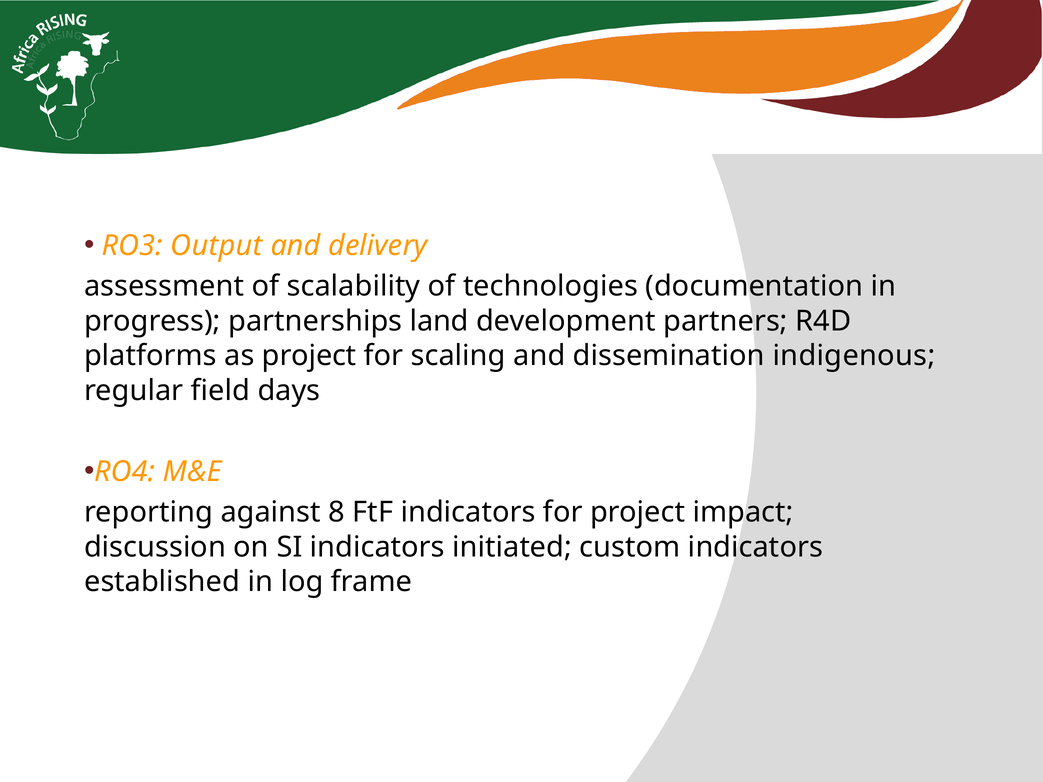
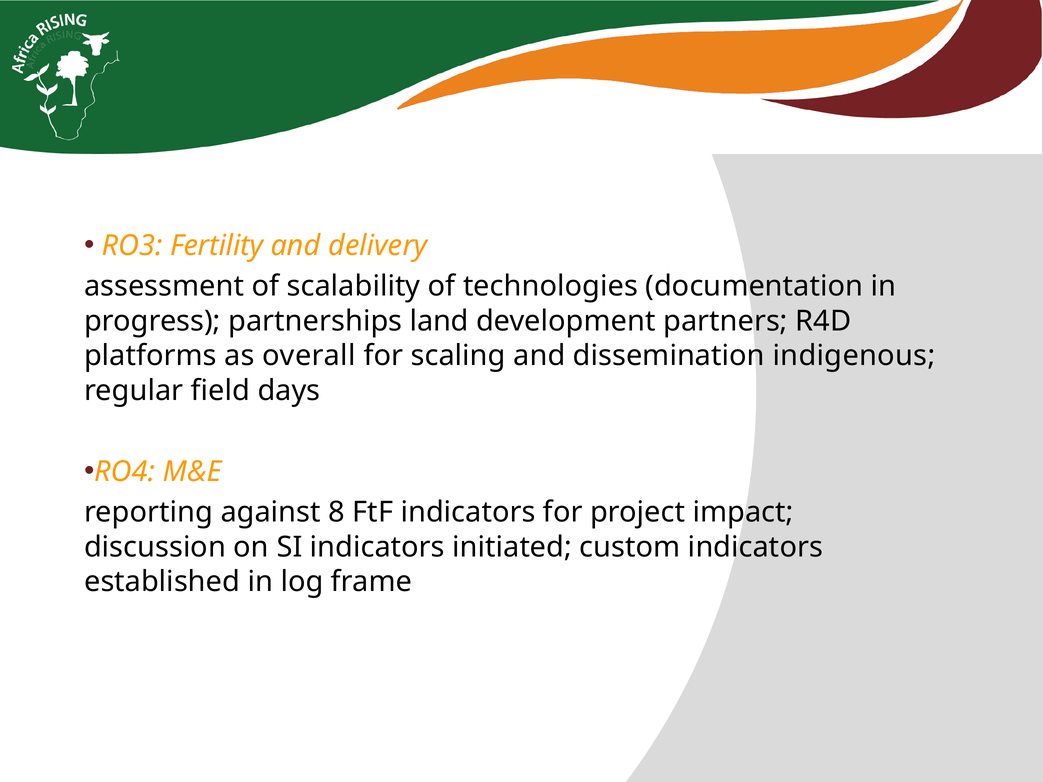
Output: Output -> Fertility (217, 246)
as project: project -> overall (309, 356)
